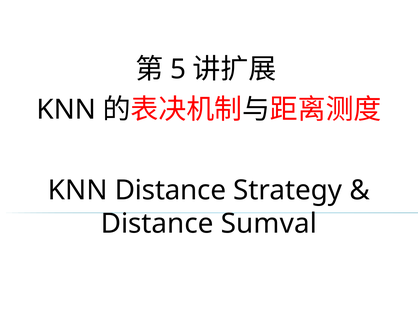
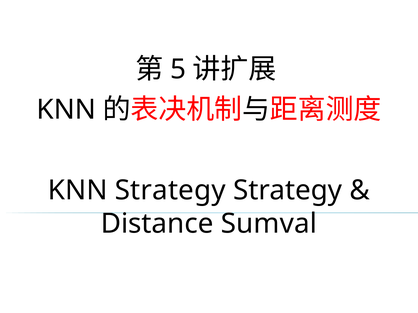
KNN Distance: Distance -> Strategy (170, 191)
